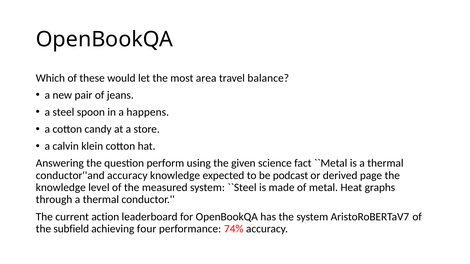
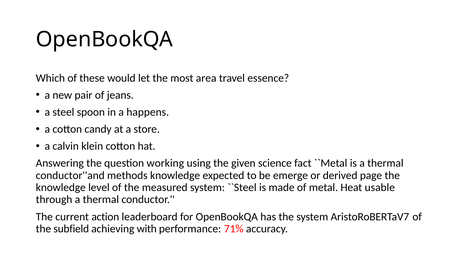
balance: balance -> essence (268, 78)
perform: perform -> working (165, 163)
conductor''and accuracy: accuracy -> methods (127, 176)
podcast: podcast -> emerge (291, 176)
graphs: graphs -> usable (380, 188)
four: four -> with (147, 229)
74%: 74% -> 71% (234, 229)
